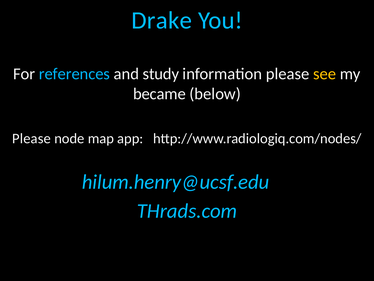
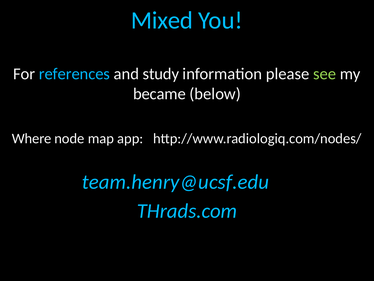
Drake: Drake -> Mixed (162, 20)
see colour: yellow -> light green (325, 74)
Please: Please -> Where (32, 138)
hilum.henry@ucsf.edu: hilum.henry@ucsf.edu -> team.henry@ucsf.edu (175, 182)
